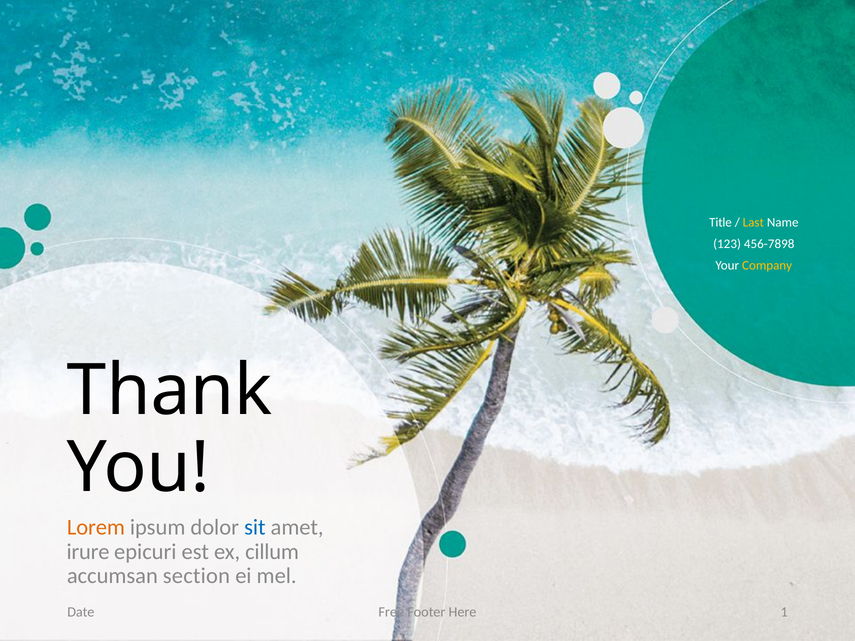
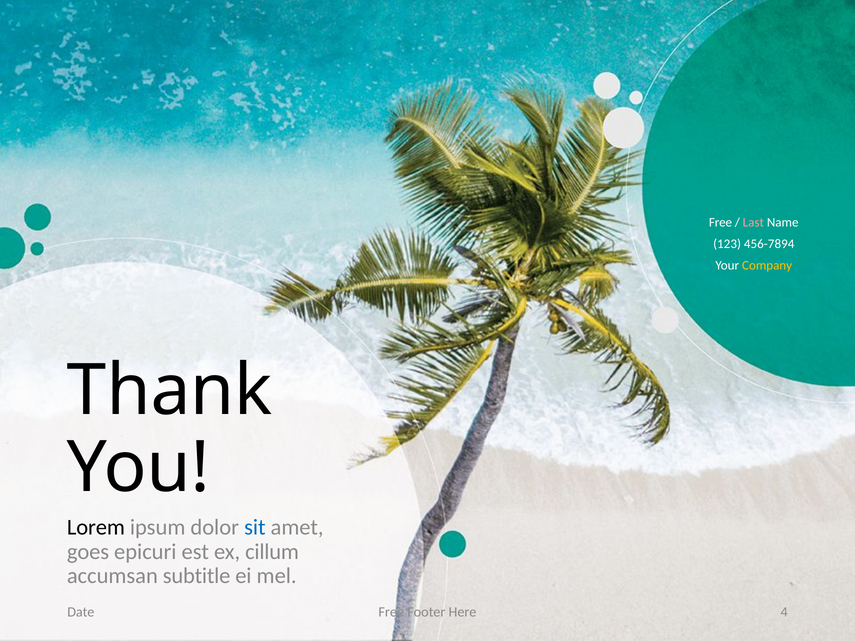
Title: Title -> Free (721, 223)
Last colour: yellow -> pink (753, 223)
456-7898: 456-7898 -> 456-7894 (769, 244)
Lorem colour: orange -> black (96, 527)
irure: irure -> goes (88, 552)
section: section -> subtitle (197, 576)
1: 1 -> 4 (784, 612)
